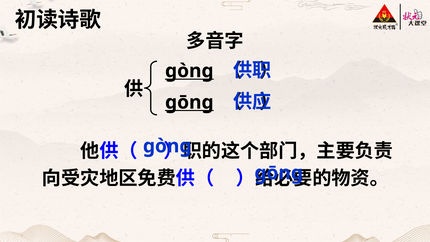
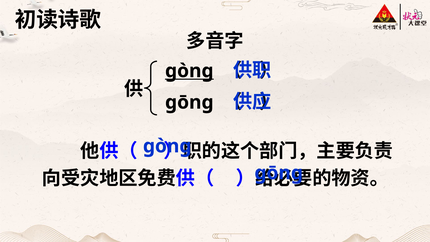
ɡōnɡ underline: present -> none (189, 102)
